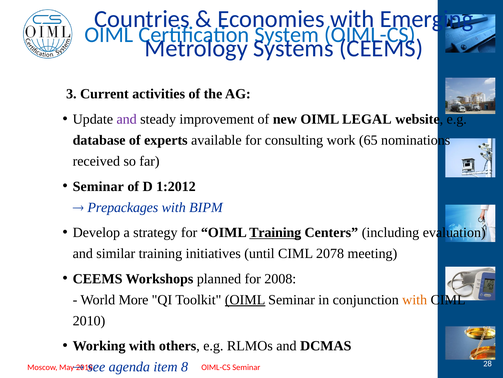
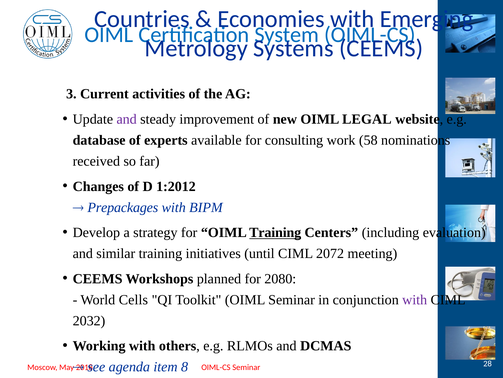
65: 65 -> 58 (368, 140)
Seminar: Seminar -> Changes (98, 186)
2078: 2078 -> 2072 (330, 253)
2008: 2008 -> 2080 (280, 278)
More: More -> Cells (133, 299)
OIML underline: present -> none (245, 299)
with colour: orange -> purple (415, 299)
2010: 2010 -> 2032 (89, 320)
